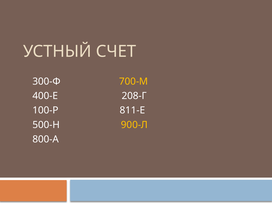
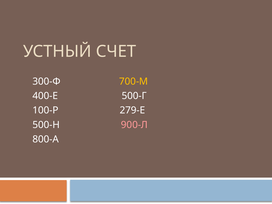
208-Г: 208-Г -> 500-Г (134, 96)
811-Е: 811-Е -> 279-Е (132, 110)
900-Л colour: yellow -> pink (134, 125)
